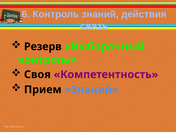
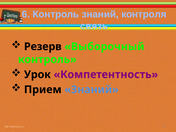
действия: действия -> контроля (144, 14)
Своя: Своя -> Урок (37, 75)
